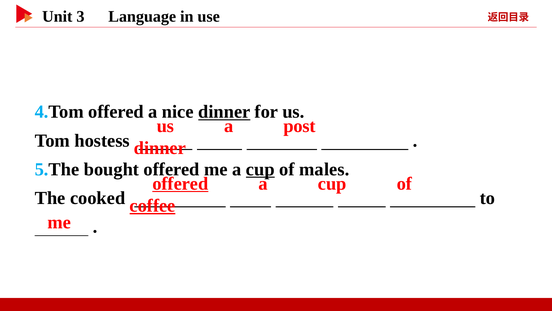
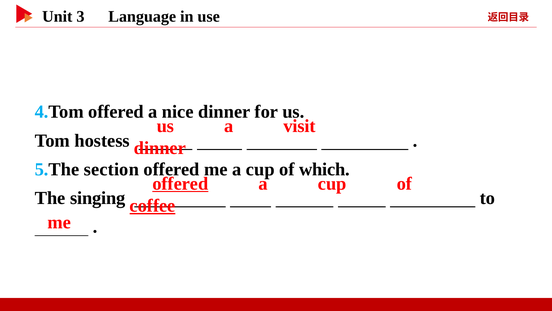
dinner underline: present -> none (224, 112)
post: post -> visit (300, 126)
bought: bought -> section (111, 169)
cup underline: present -> none (260, 169)
males: males -> which (325, 169)
cooked: cooked -> singing (98, 198)
